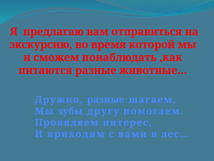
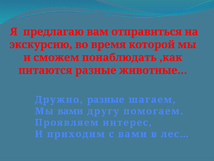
Мы зубы: зубы -> вами (70, 111)
